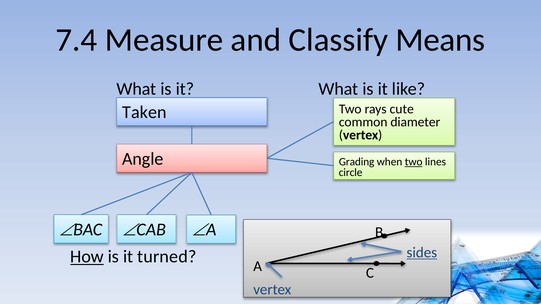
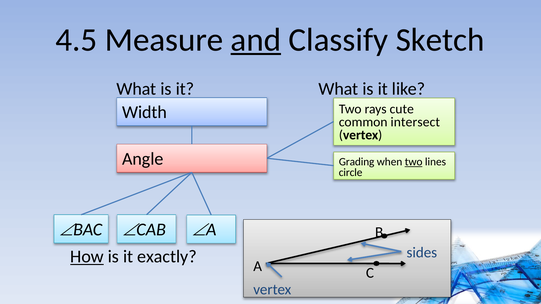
7.4: 7.4 -> 4.5 (76, 40)
and underline: none -> present (256, 40)
Means: Means -> Sketch (440, 40)
Taken: Taken -> Width (145, 112)
diameter: diameter -> intersect (415, 122)
sides underline: present -> none (422, 253)
turned: turned -> exactly (167, 257)
